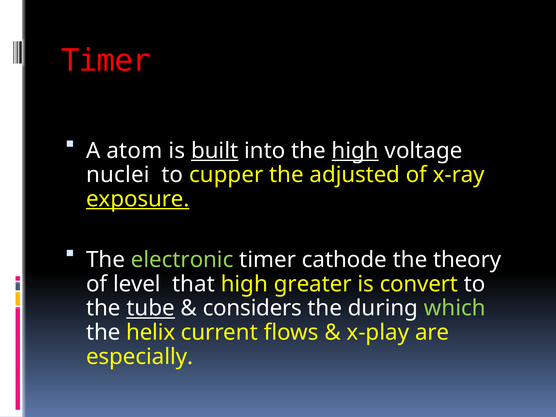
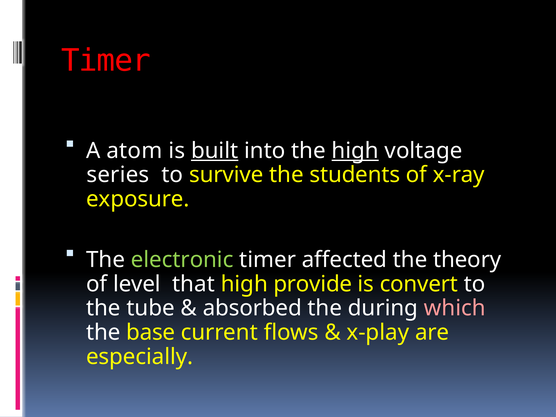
nuclei: nuclei -> series (118, 175)
cupper: cupper -> survive (226, 175)
adjusted: adjusted -> students (355, 175)
exposure underline: present -> none (138, 199)
cathode: cathode -> affected (344, 260)
greater: greater -> provide (313, 284)
tube underline: present -> none (151, 308)
considers: considers -> absorbed (252, 308)
which colour: light green -> pink (455, 308)
helix: helix -> base (151, 332)
